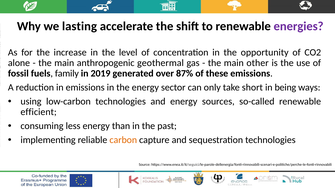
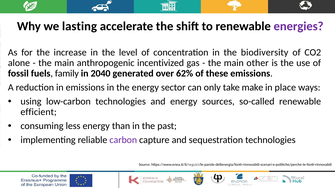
opportunity: opportunity -> biodiversity (265, 53)
geothermal: geothermal -> incentivized (161, 63)
2019: 2019 -> 2040 (101, 74)
87%: 87% -> 62% (185, 74)
short: short -> make (252, 88)
being: being -> place (285, 88)
carbon colour: orange -> purple (123, 140)
